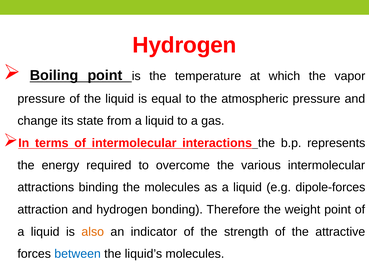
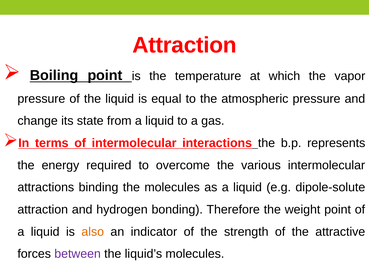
Hydrogen: Hydrogen -> Attraction (185, 45)
dipole-forces: dipole-forces -> dipole-solute (330, 187)
between colour: blue -> purple (78, 254)
